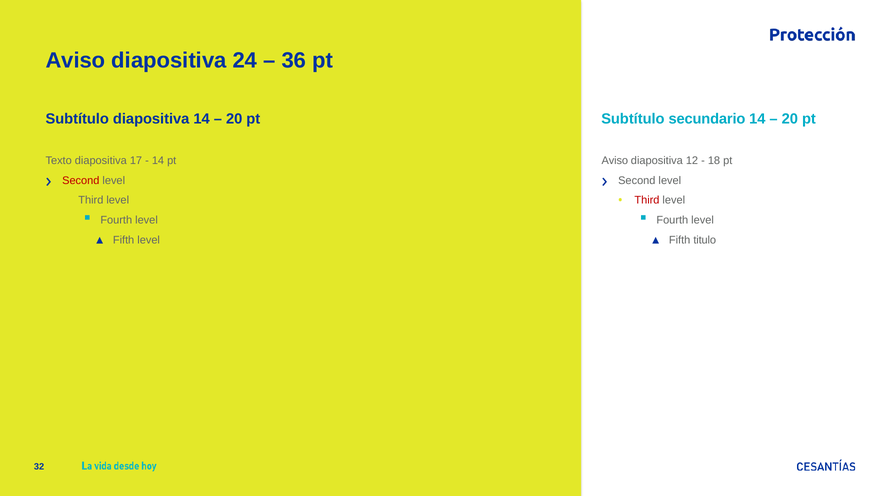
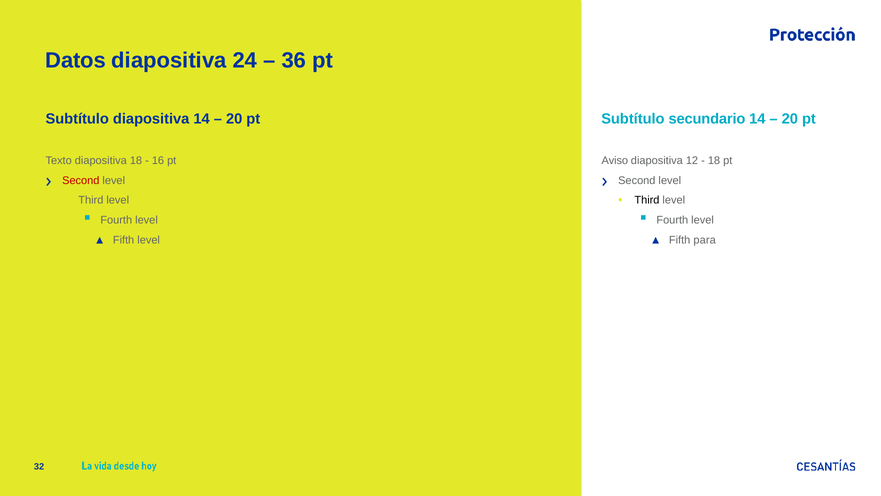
Aviso: Aviso -> Datos (76, 60)
diapositiva 17: 17 -> 18 (136, 160)
14: 14 -> 16 (158, 160)
Third colour: red -> black (647, 200)
titulo: titulo -> para (705, 240)
